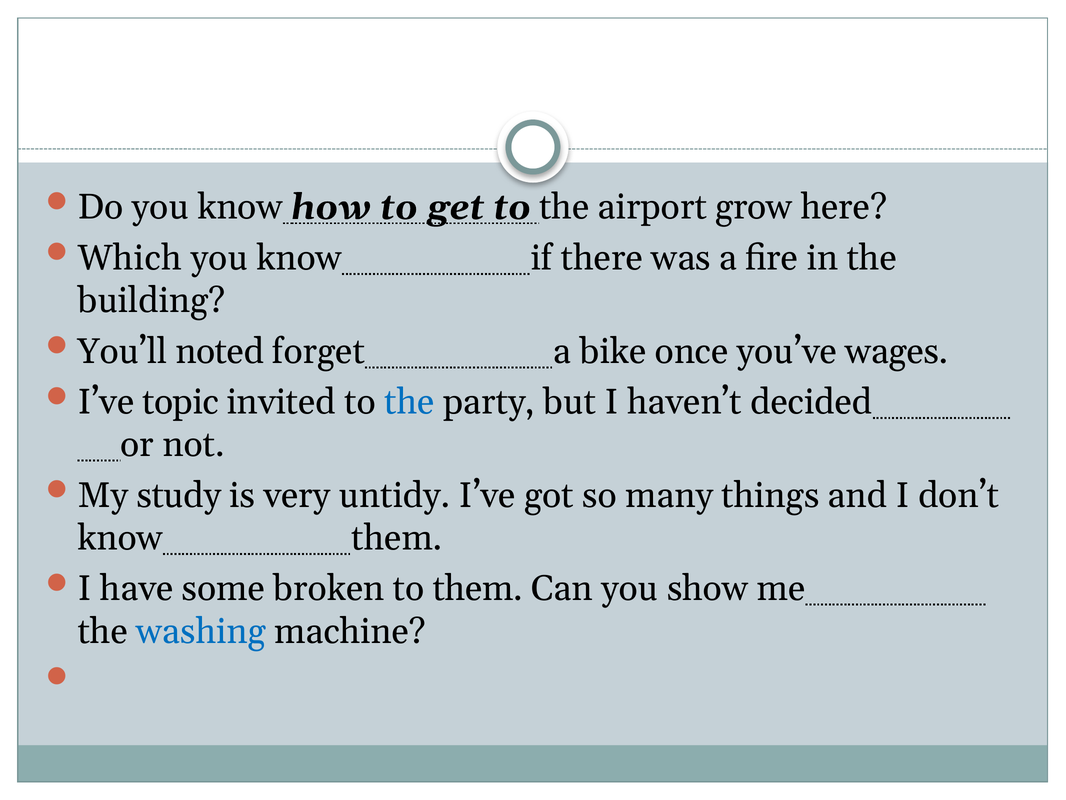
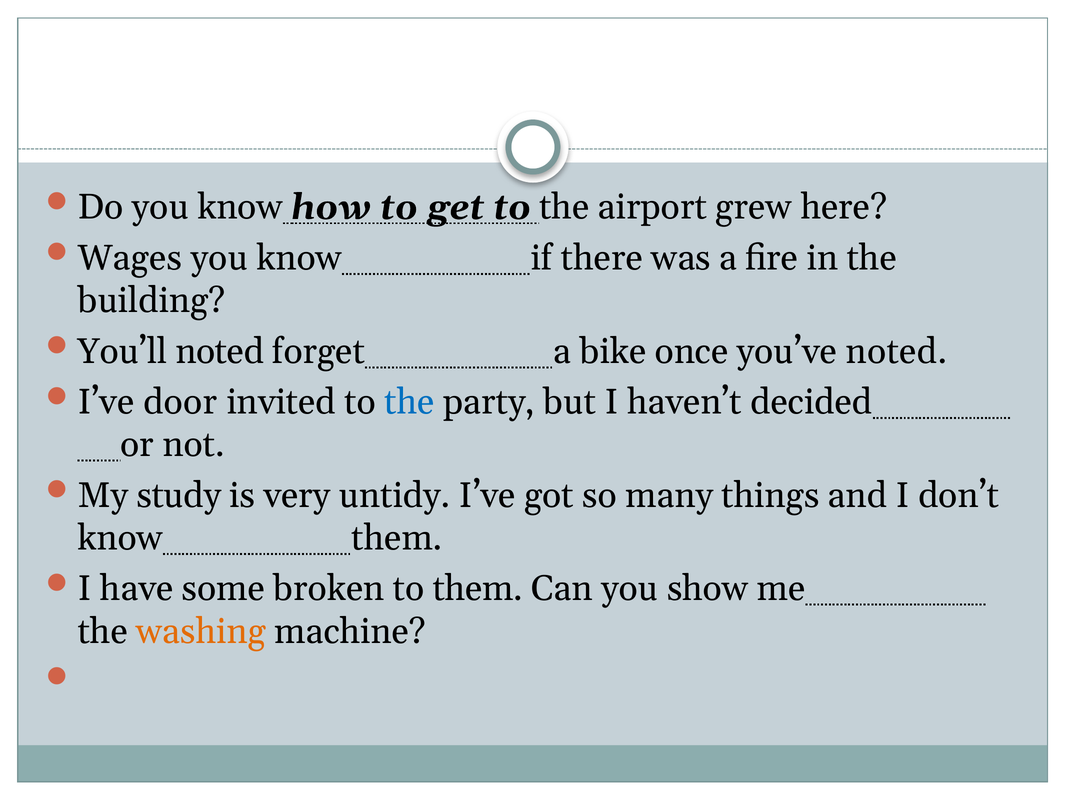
grow: grow -> grew (754, 207)
Which: Which -> Wages (130, 258)
you’ve wages: wages -> noted (896, 351)
topic: topic -> door (180, 402)
washing colour: blue -> orange (201, 631)
